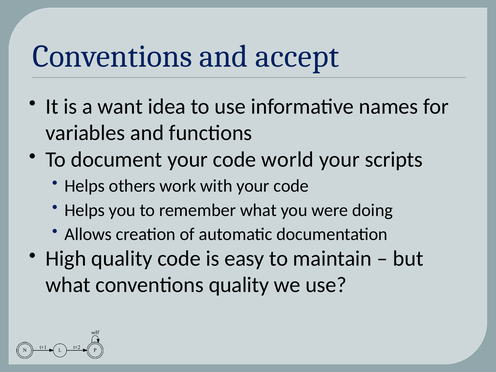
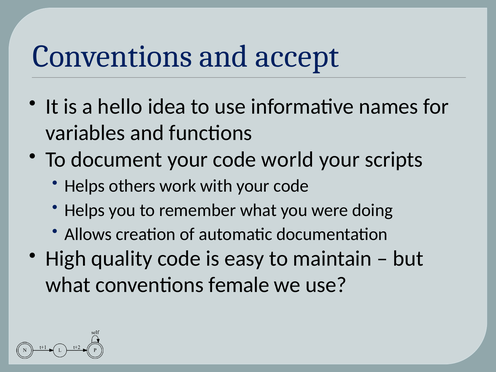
want: want -> hello (120, 107)
conventions quality: quality -> female (239, 285)
